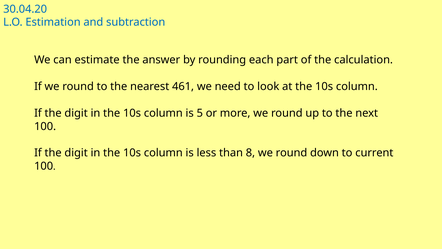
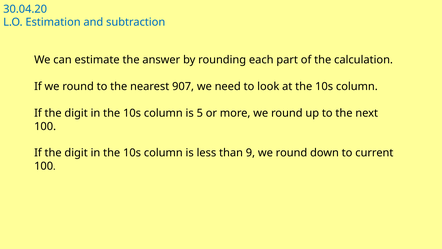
461: 461 -> 907 (183, 86)
8: 8 -> 9 (250, 153)
